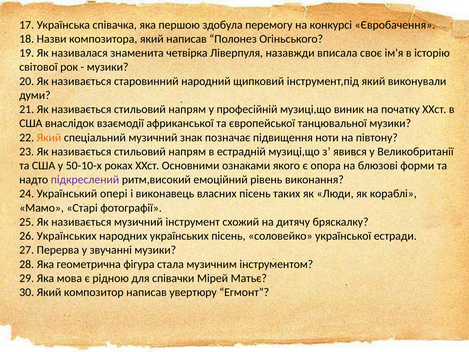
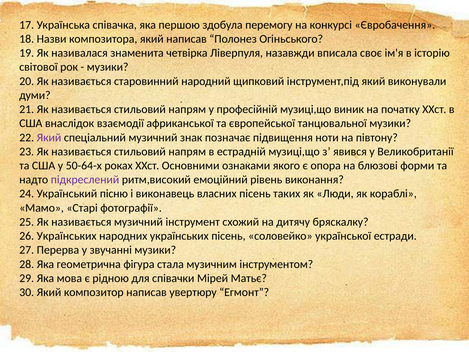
Який colour: orange -> purple (49, 137)
50-10-х: 50-10-х -> 50-64-х (84, 166)
опері: опері -> пісню (114, 194)
